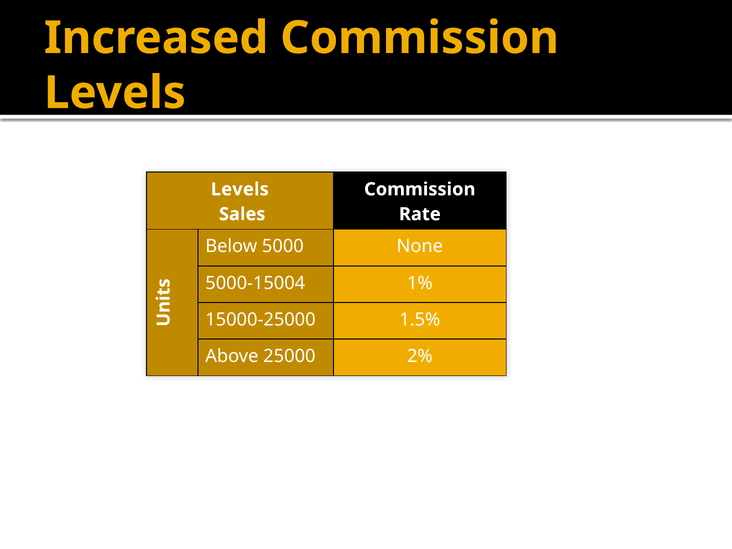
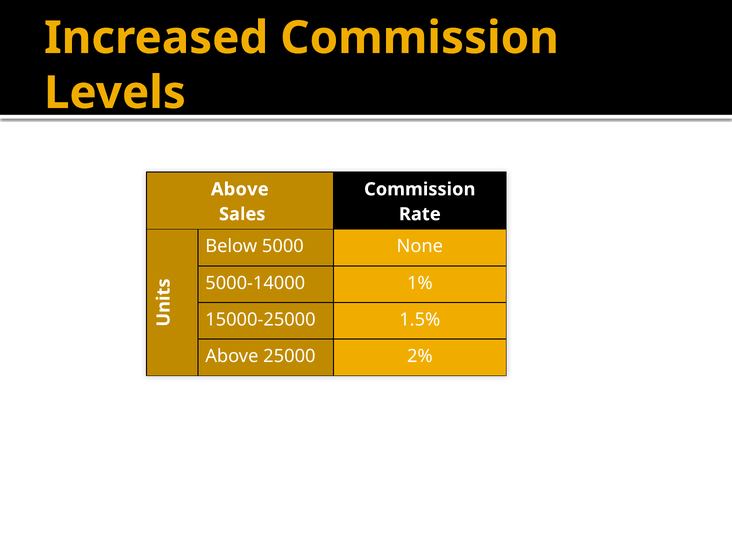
Levels: Levels -> Above (240, 189)
5000-15004: 5000-15004 -> 5000-14000 (255, 283)
